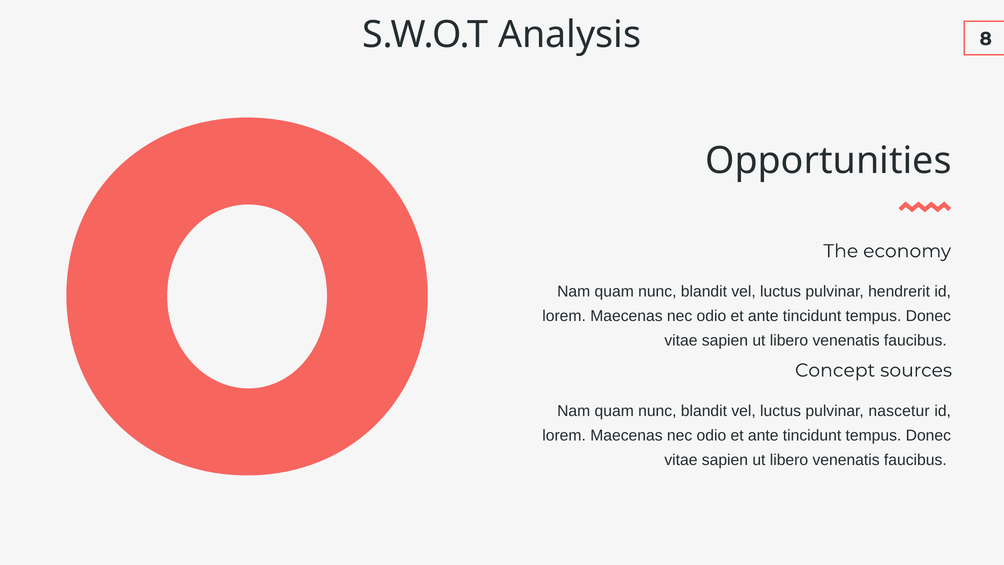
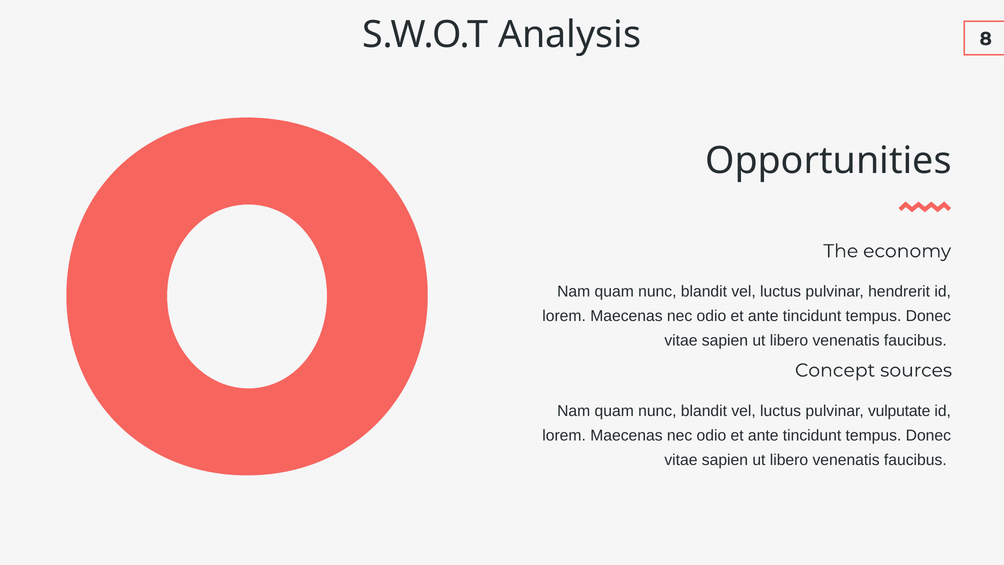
nascetur: nascetur -> vulputate (899, 411)
